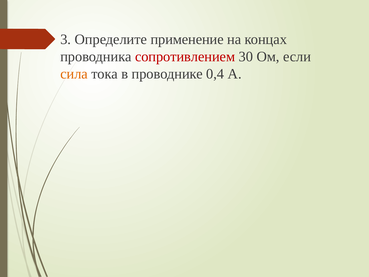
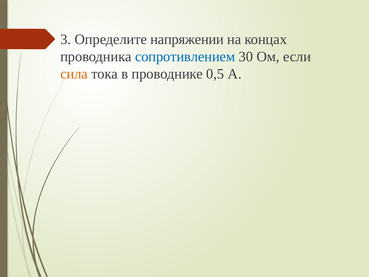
применение: применение -> напряжении (187, 39)
сопротивлением colour: red -> blue (185, 57)
0,4: 0,4 -> 0,5 (215, 74)
